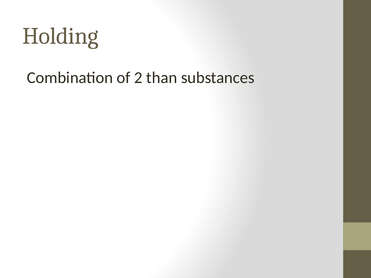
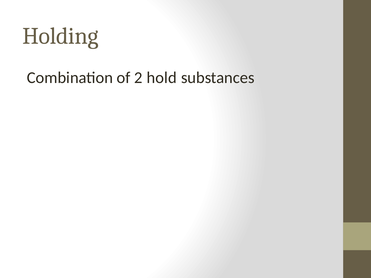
than: than -> hold (162, 78)
